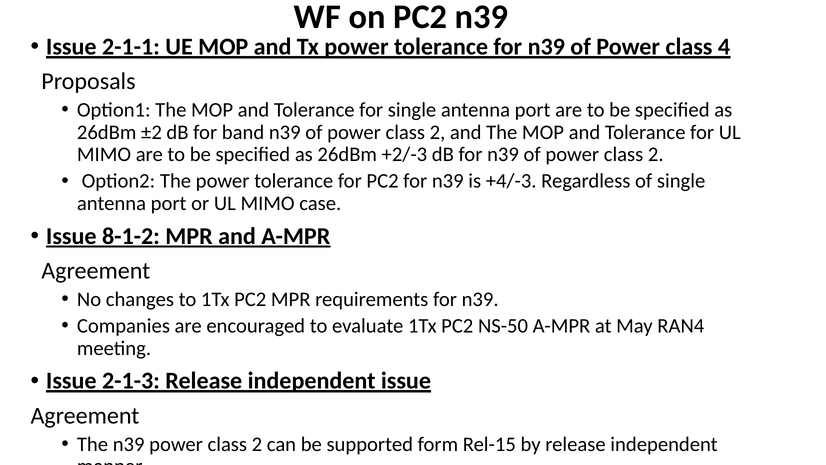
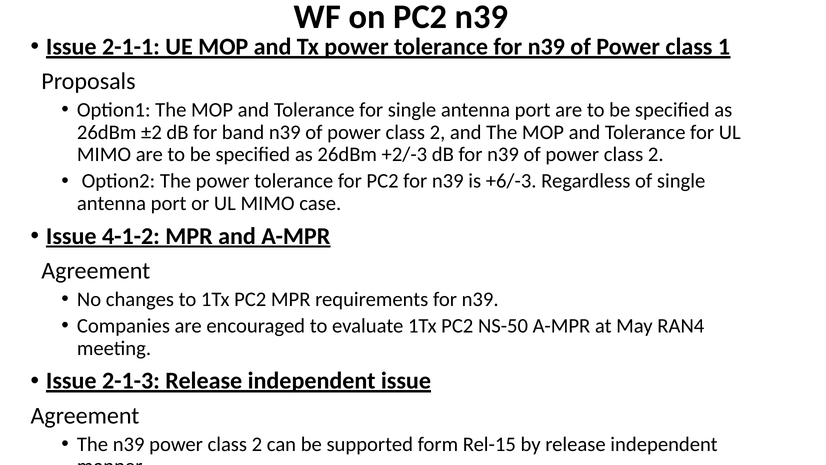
4: 4 -> 1 (724, 47)
+4/-3: +4/-3 -> +6/-3 (511, 181)
8-1-2: 8-1-2 -> 4-1-2 (131, 236)
